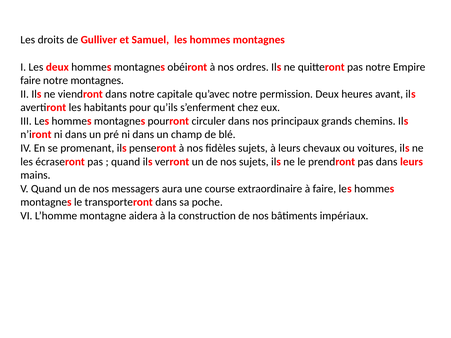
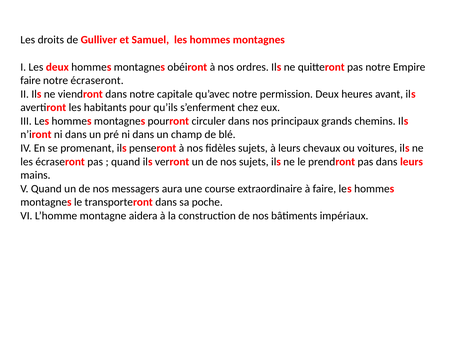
notre montagnes: montagnes -> écraseront (97, 81)
